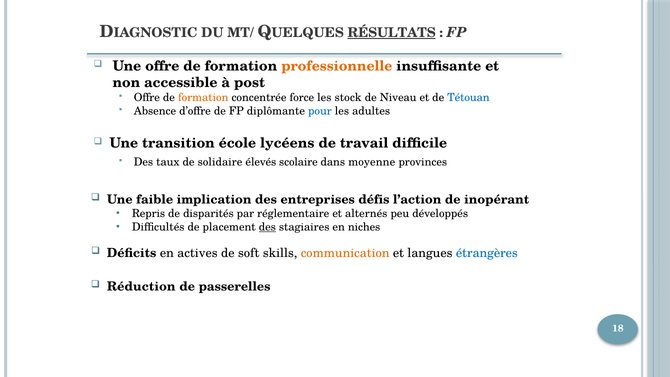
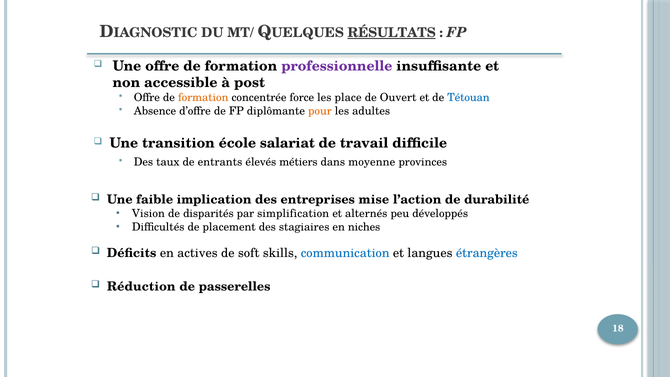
professionnelle colour: orange -> purple (337, 66)
stock: stock -> place (348, 98)
Niveau: Niveau -> Ouvert (398, 98)
pour colour: blue -> orange (320, 111)
lycéens: lycéens -> salariat (287, 143)
solidaire: solidaire -> entrants (220, 162)
scolaire: scolaire -> métiers (298, 162)
défis: défis -> mise (374, 199)
inopérant: inopérant -> durabilité (497, 199)
Repris: Repris -> Vision (148, 213)
réglementaire: réglementaire -> simplification (293, 213)
des underline: present -> none (267, 227)
communication colour: orange -> blue (345, 253)
